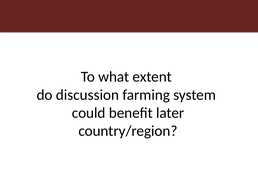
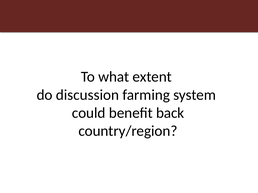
later: later -> back (170, 113)
